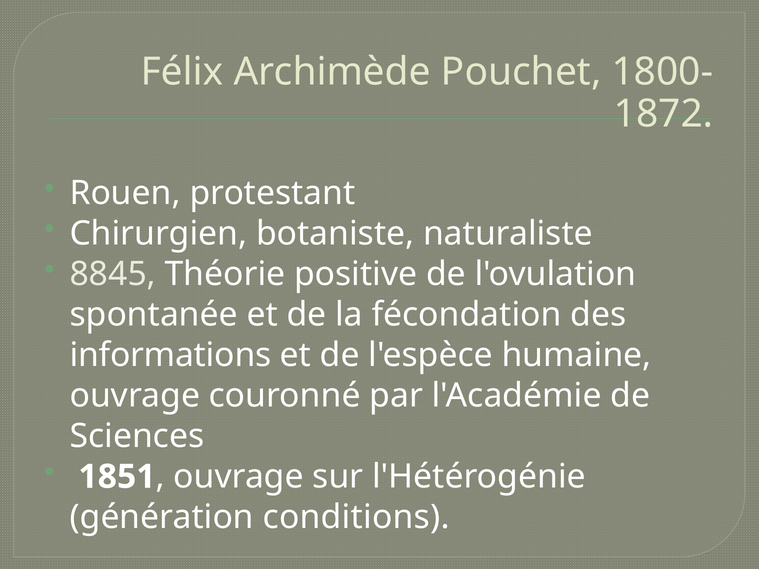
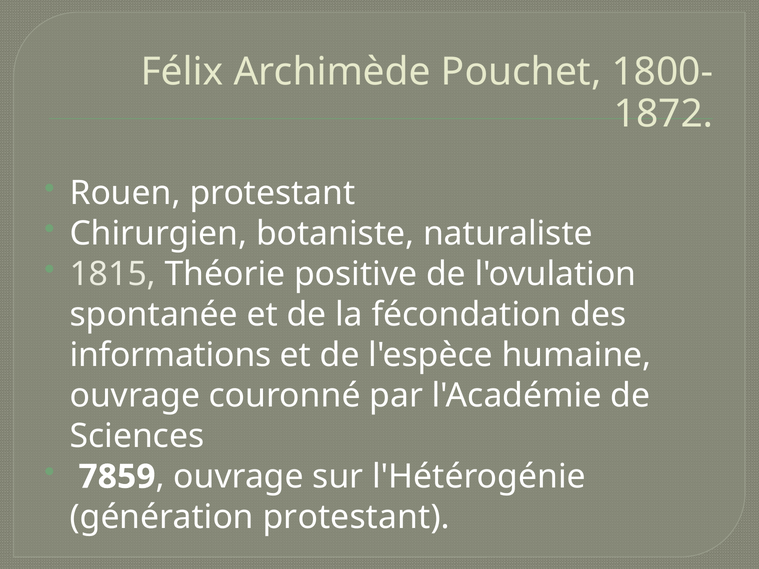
8845: 8845 -> 1815 (113, 274)
1851: 1851 -> 7859 (117, 477)
génération conditions: conditions -> protestant (356, 517)
